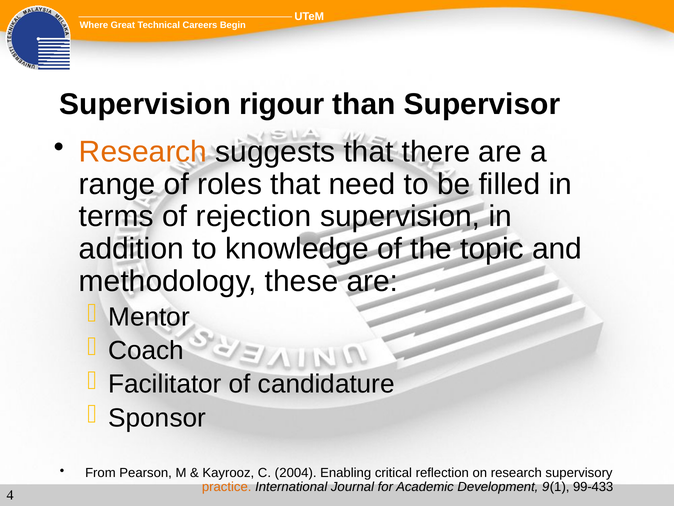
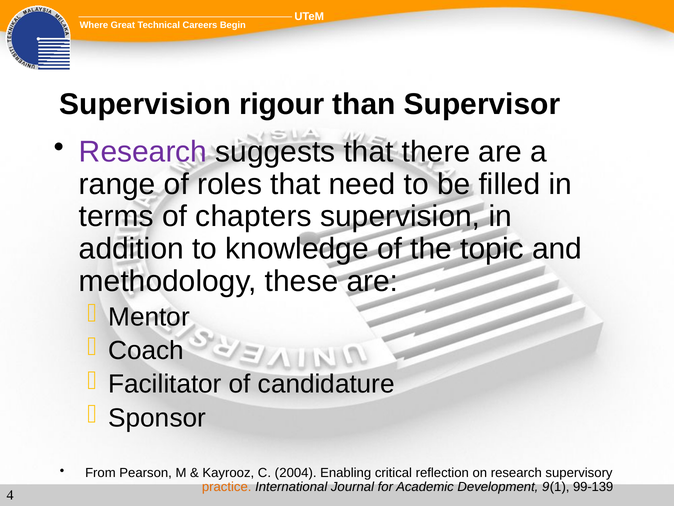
Research colour: orange -> purple (143, 152)
rejection: rejection -> chapters (254, 216)
99-433: 99-433 -> 99-139 (593, 487)
